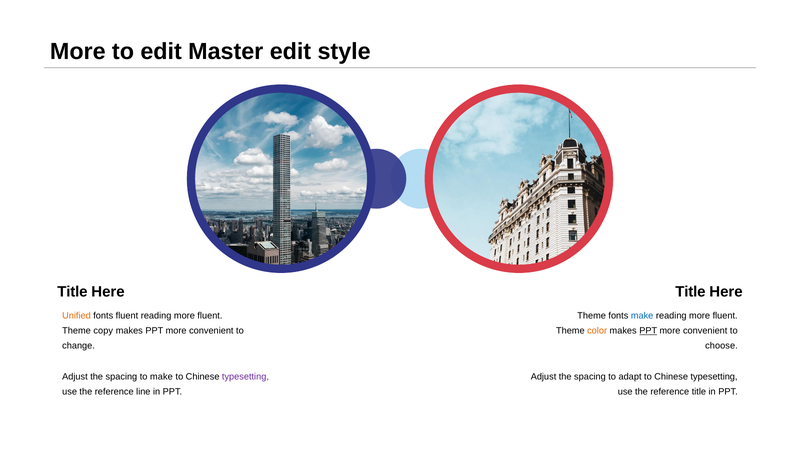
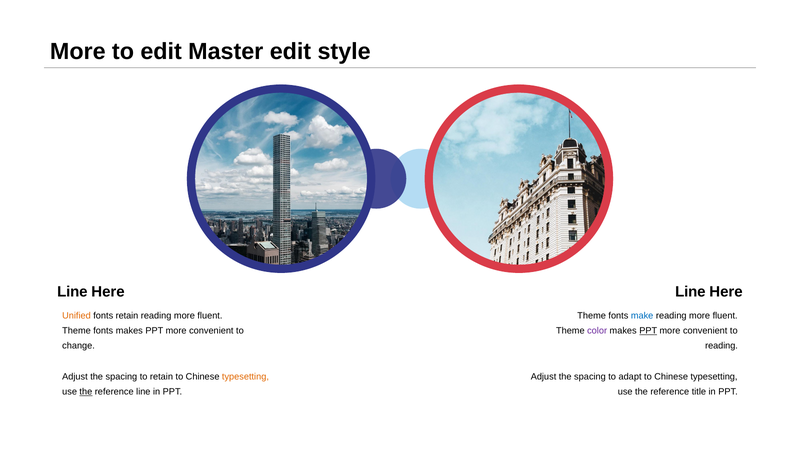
Title: Title -> Line (72, 292)
Title: Title -> Line (690, 292)
fonts fluent: fluent -> retain (127, 316)
copy: copy -> fonts (103, 331)
color colour: orange -> purple (597, 331)
choose: choose -> reading (722, 345)
to make: make -> retain (161, 377)
typesetting colour: purple -> orange (245, 377)
the underline: none -> present (86, 392)
